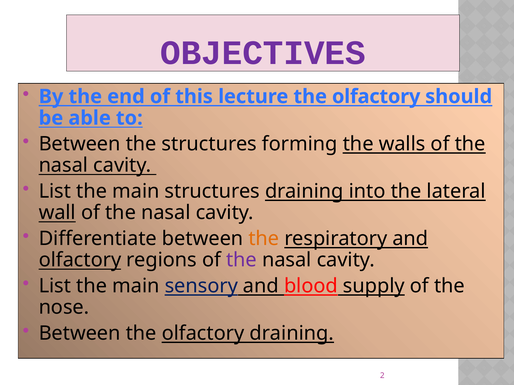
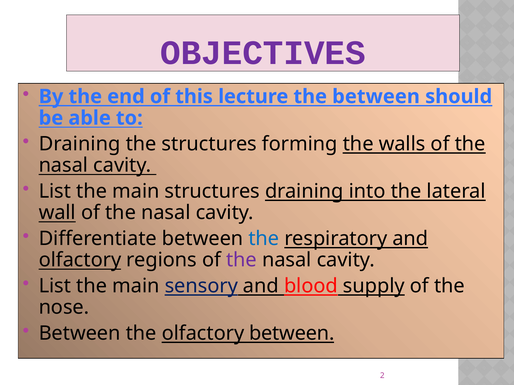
lecture the olfactory: olfactory -> between (376, 97)
Between: Between -> Draining (80, 144)
the colour: orange -> blue (264, 239)
olfactory draining: draining -> between (292, 334)
